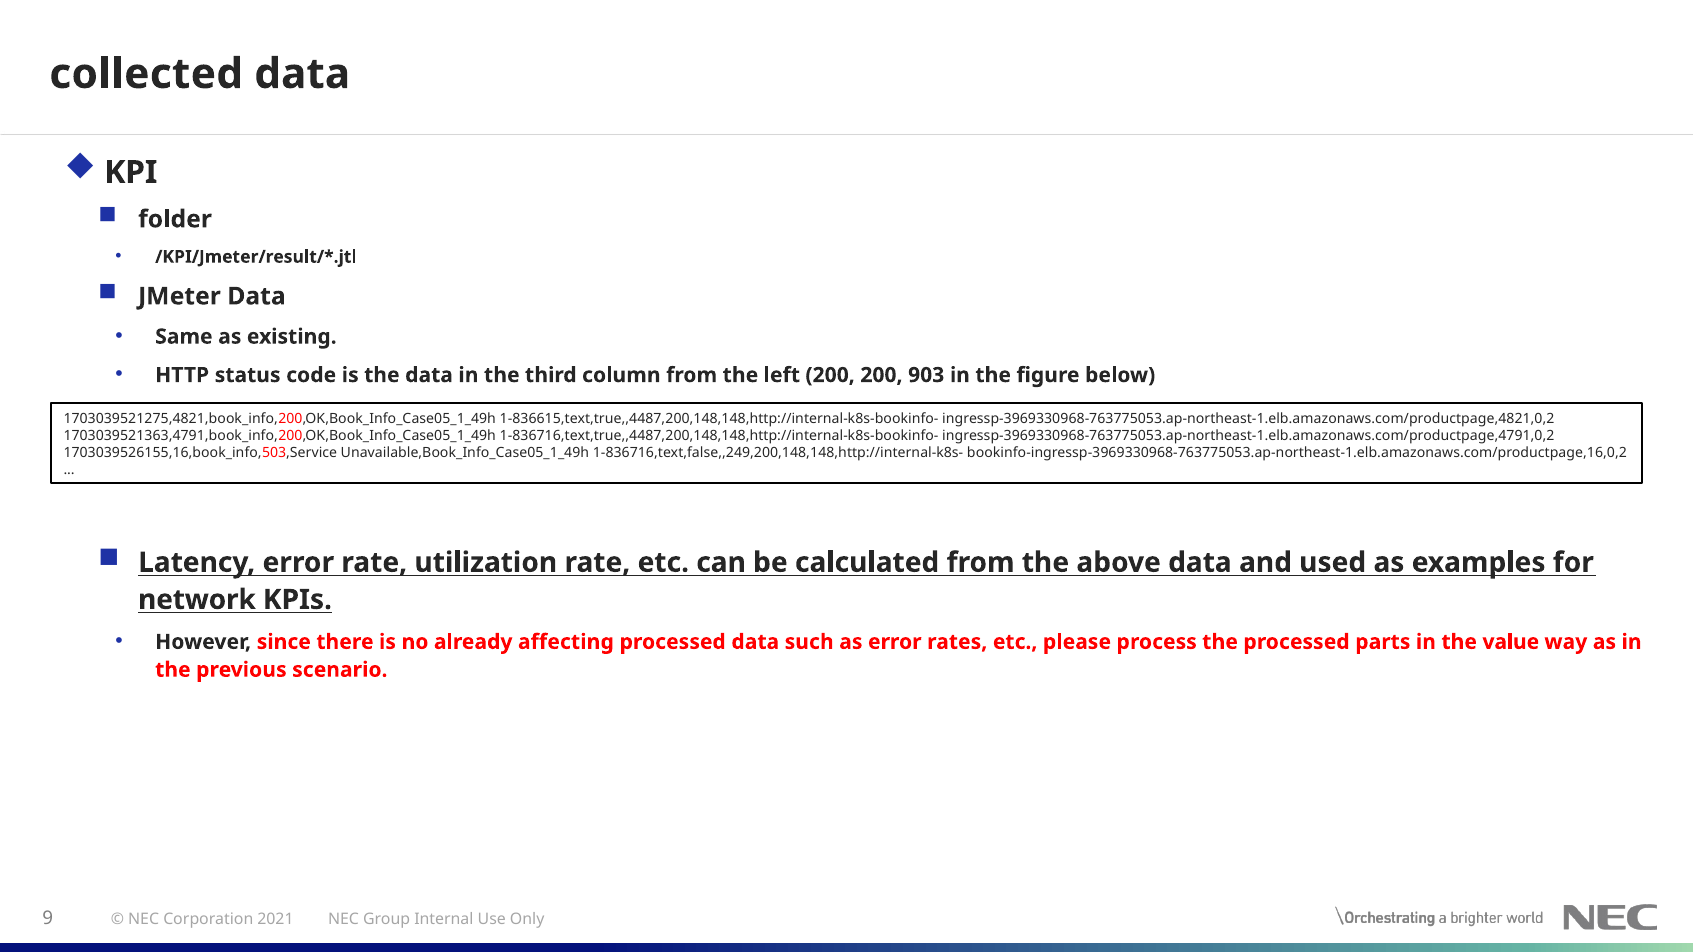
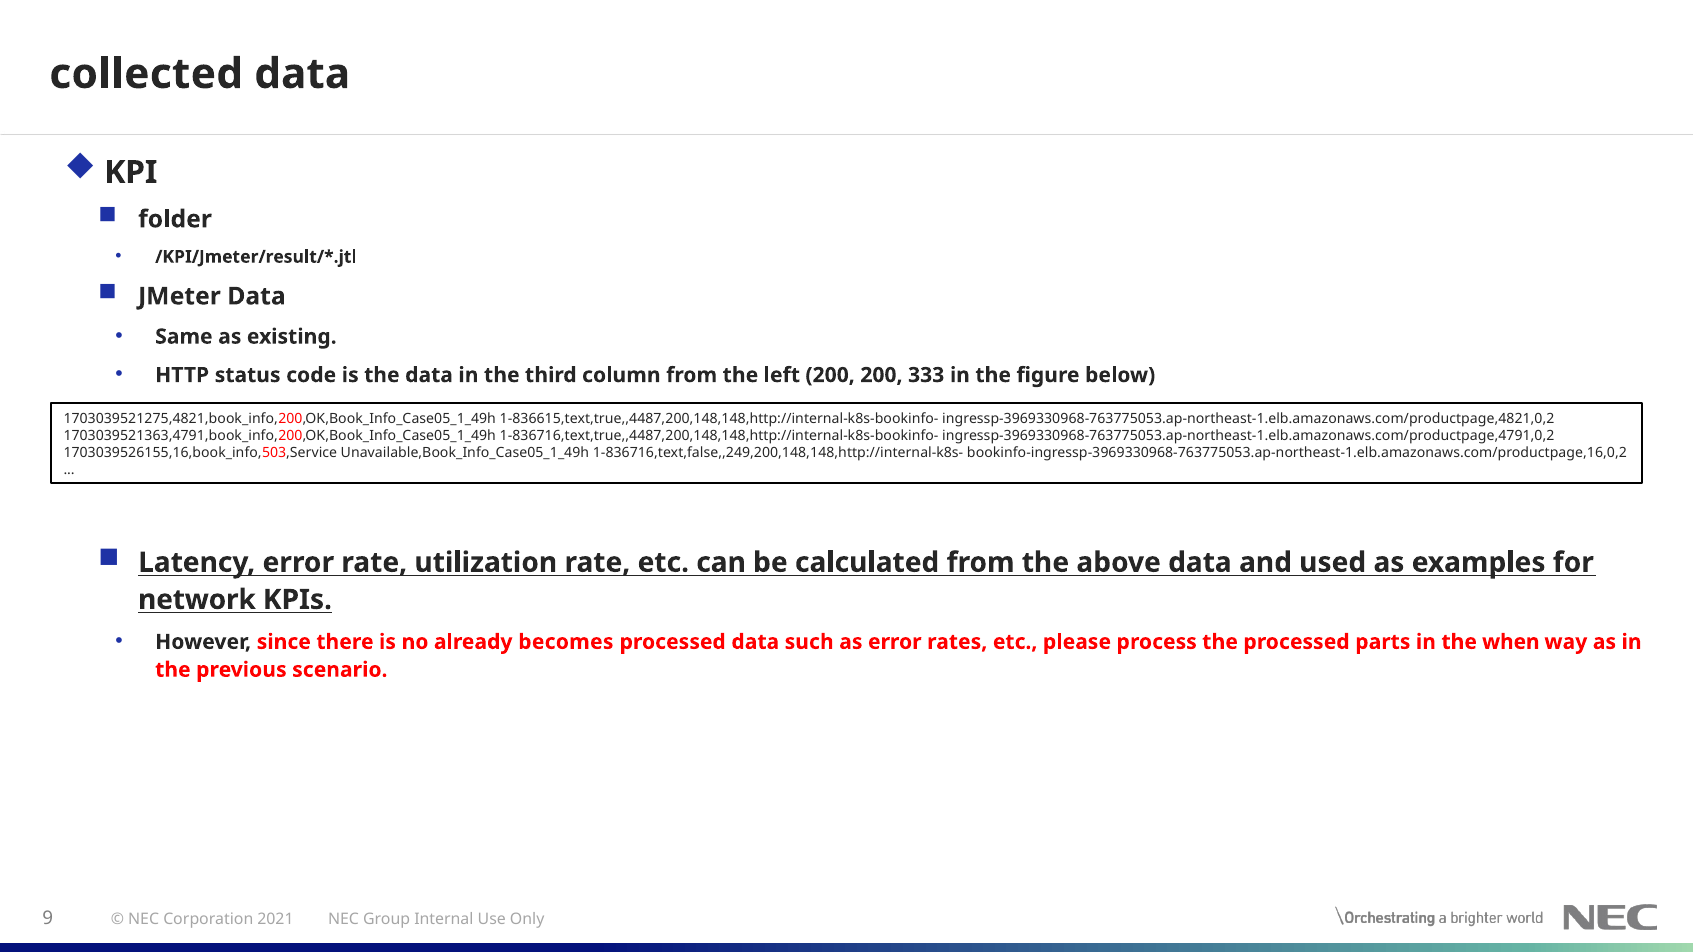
903: 903 -> 333 (926, 375)
affecting: affecting -> becomes (566, 642)
value: value -> when (1511, 642)
